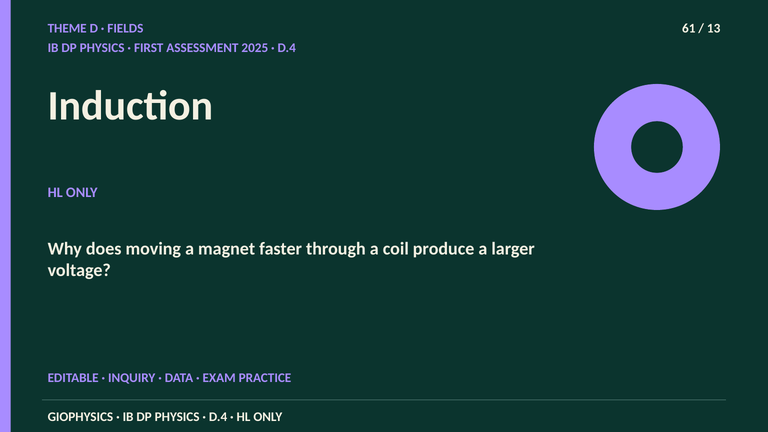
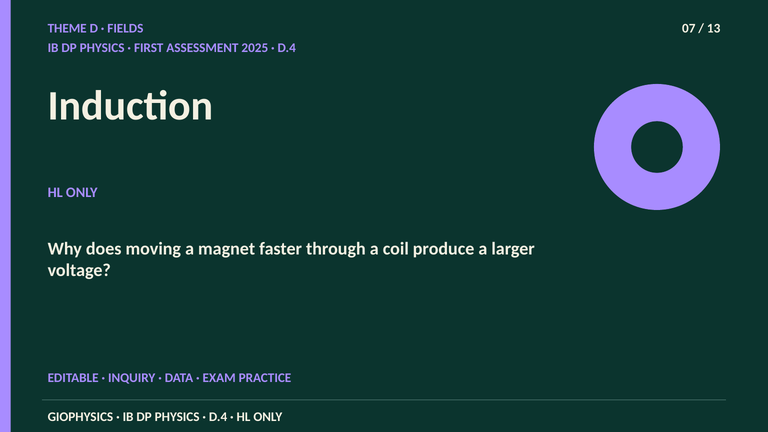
61: 61 -> 07 (689, 28)
